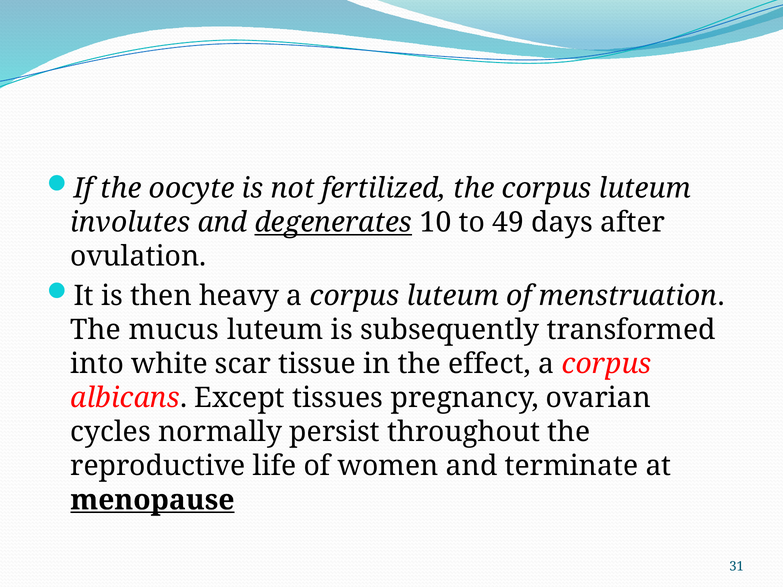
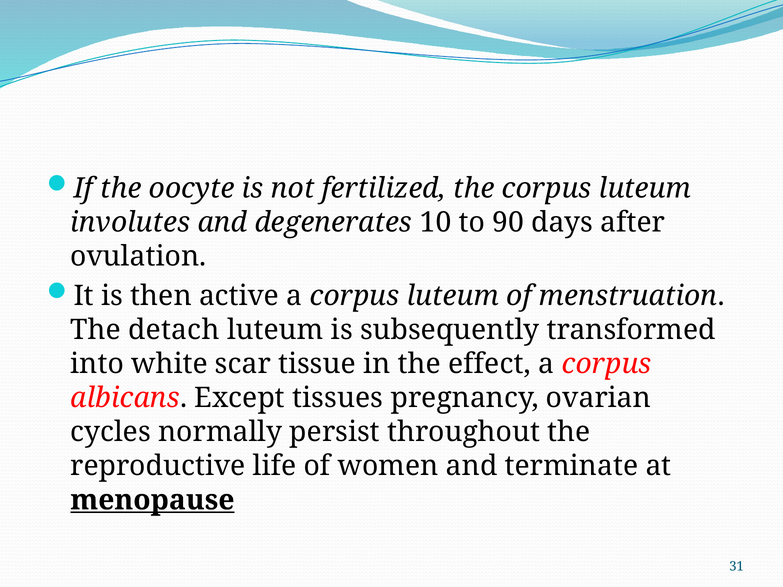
degenerates underline: present -> none (333, 223)
49: 49 -> 90 (508, 223)
heavy: heavy -> active (239, 296)
mucus: mucus -> detach (174, 330)
